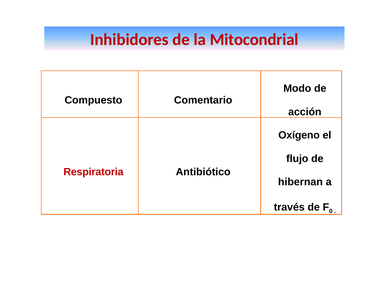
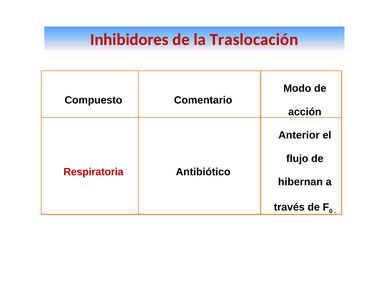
Mitocondrial: Mitocondrial -> Traslocación (254, 40)
Oxígeno: Oxígeno -> Anterior (299, 135)
